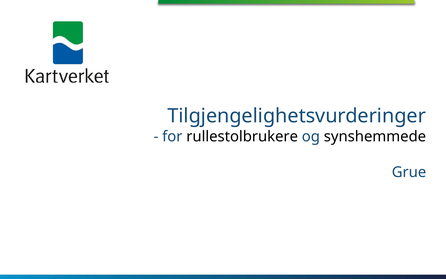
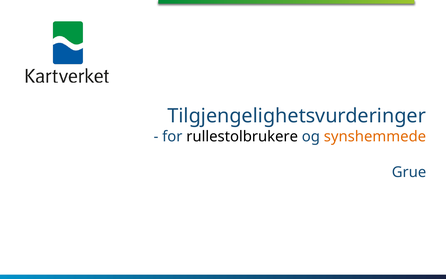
synshemmede colour: black -> orange (375, 136)
